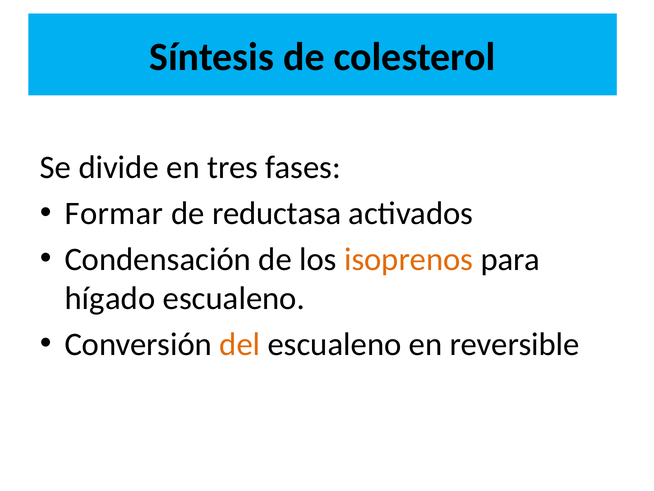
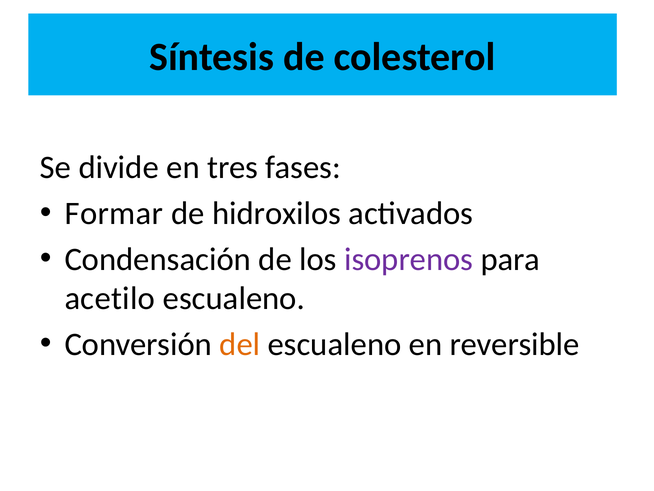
reductasa: reductasa -> hidroxilos (277, 213)
isoprenos colour: orange -> purple (409, 259)
hígado: hígado -> acetilo (110, 298)
